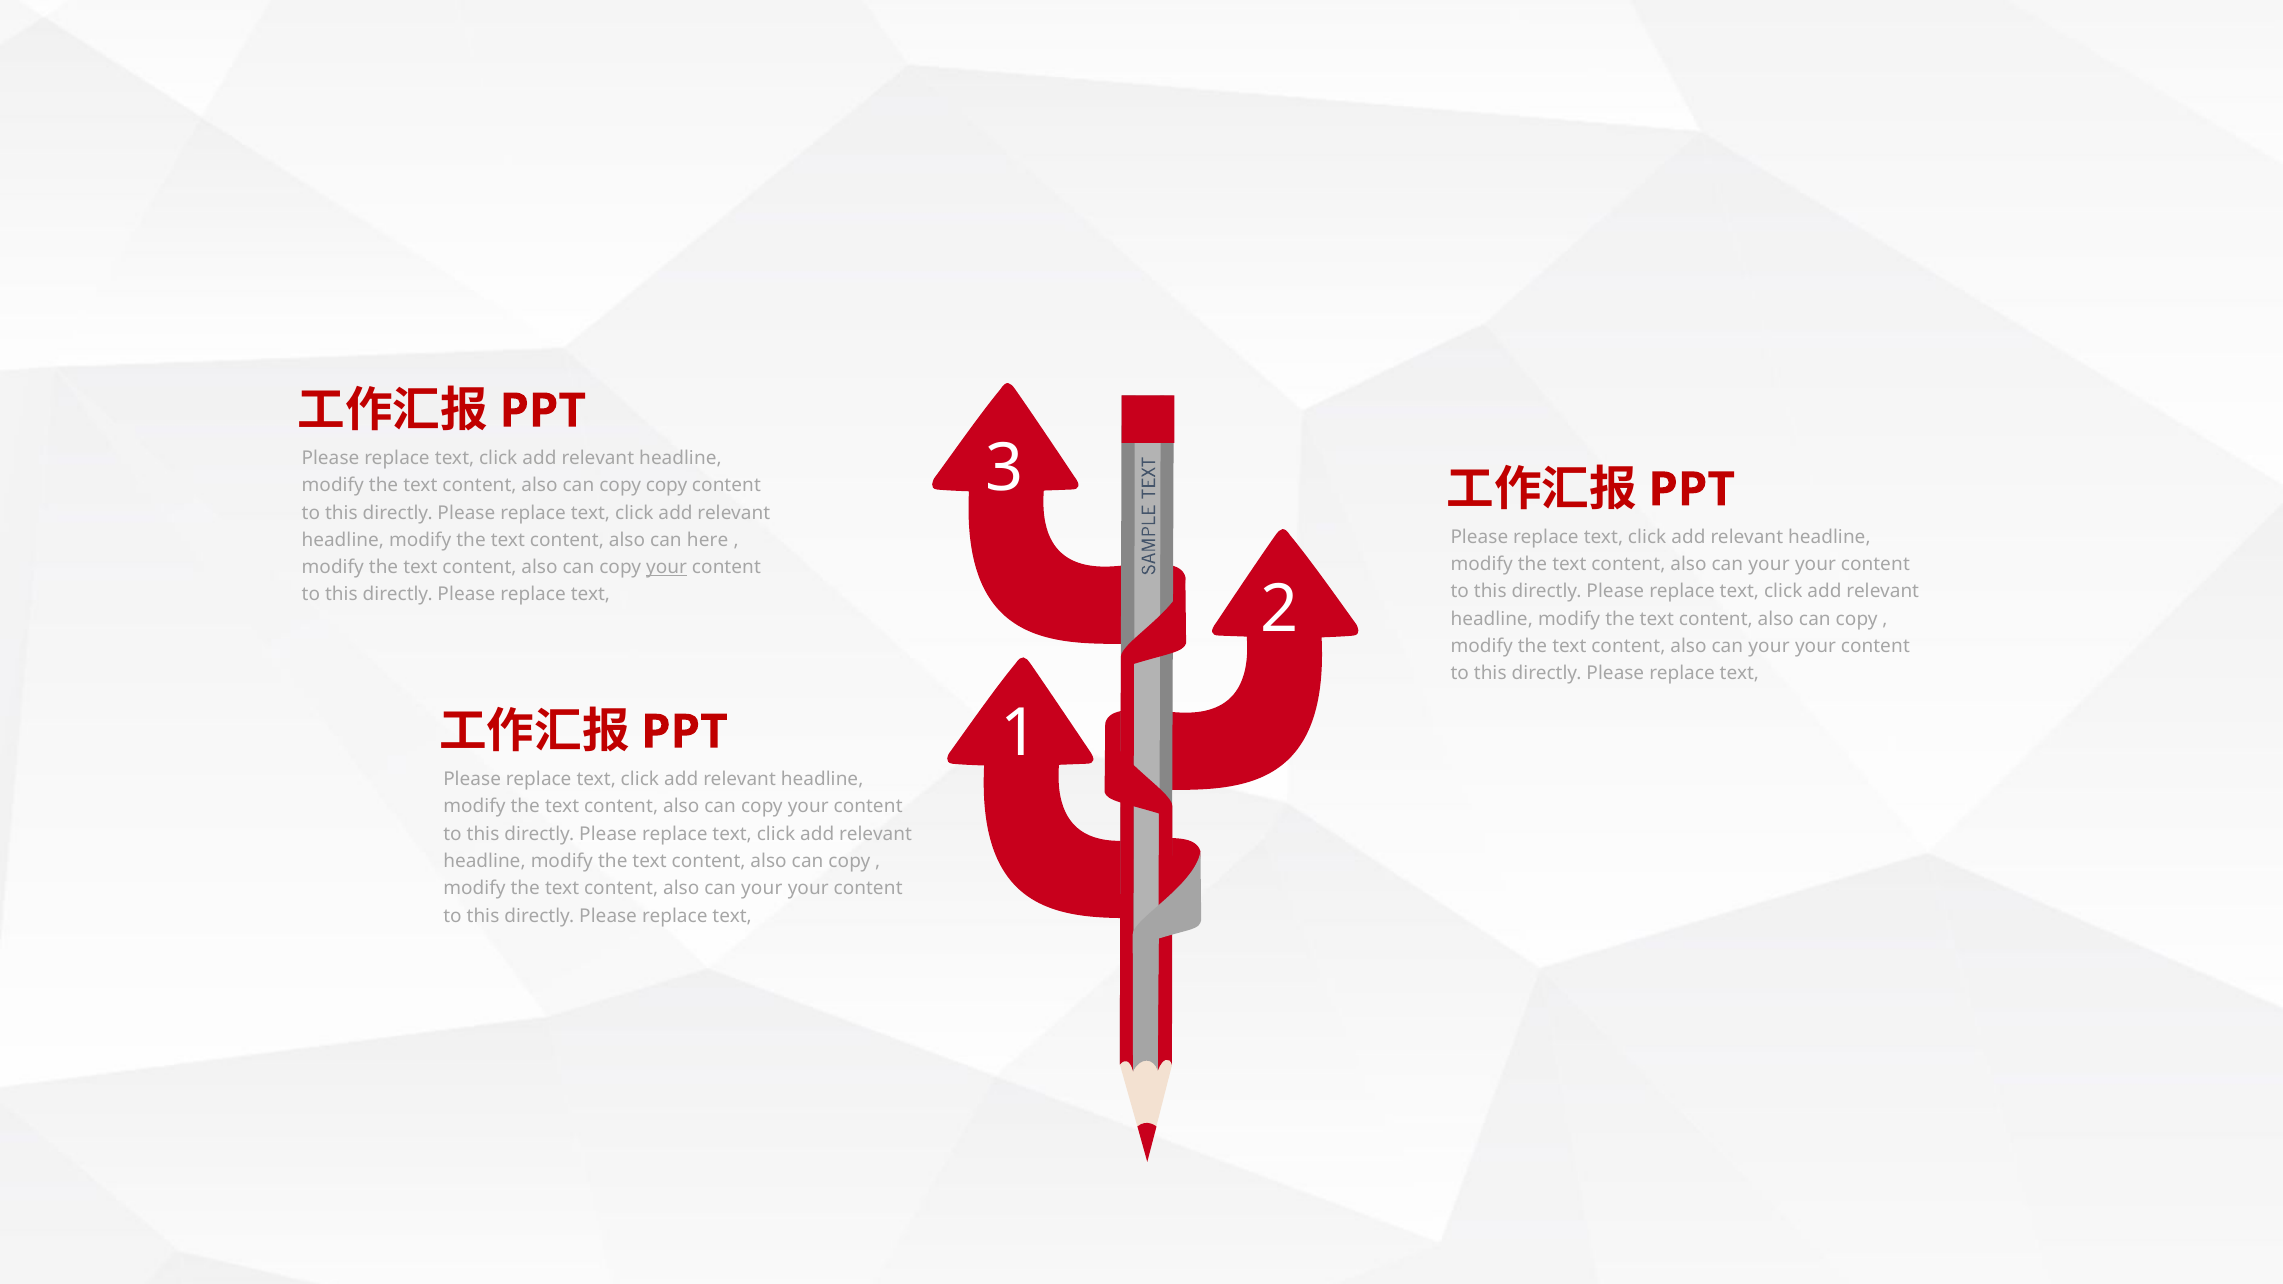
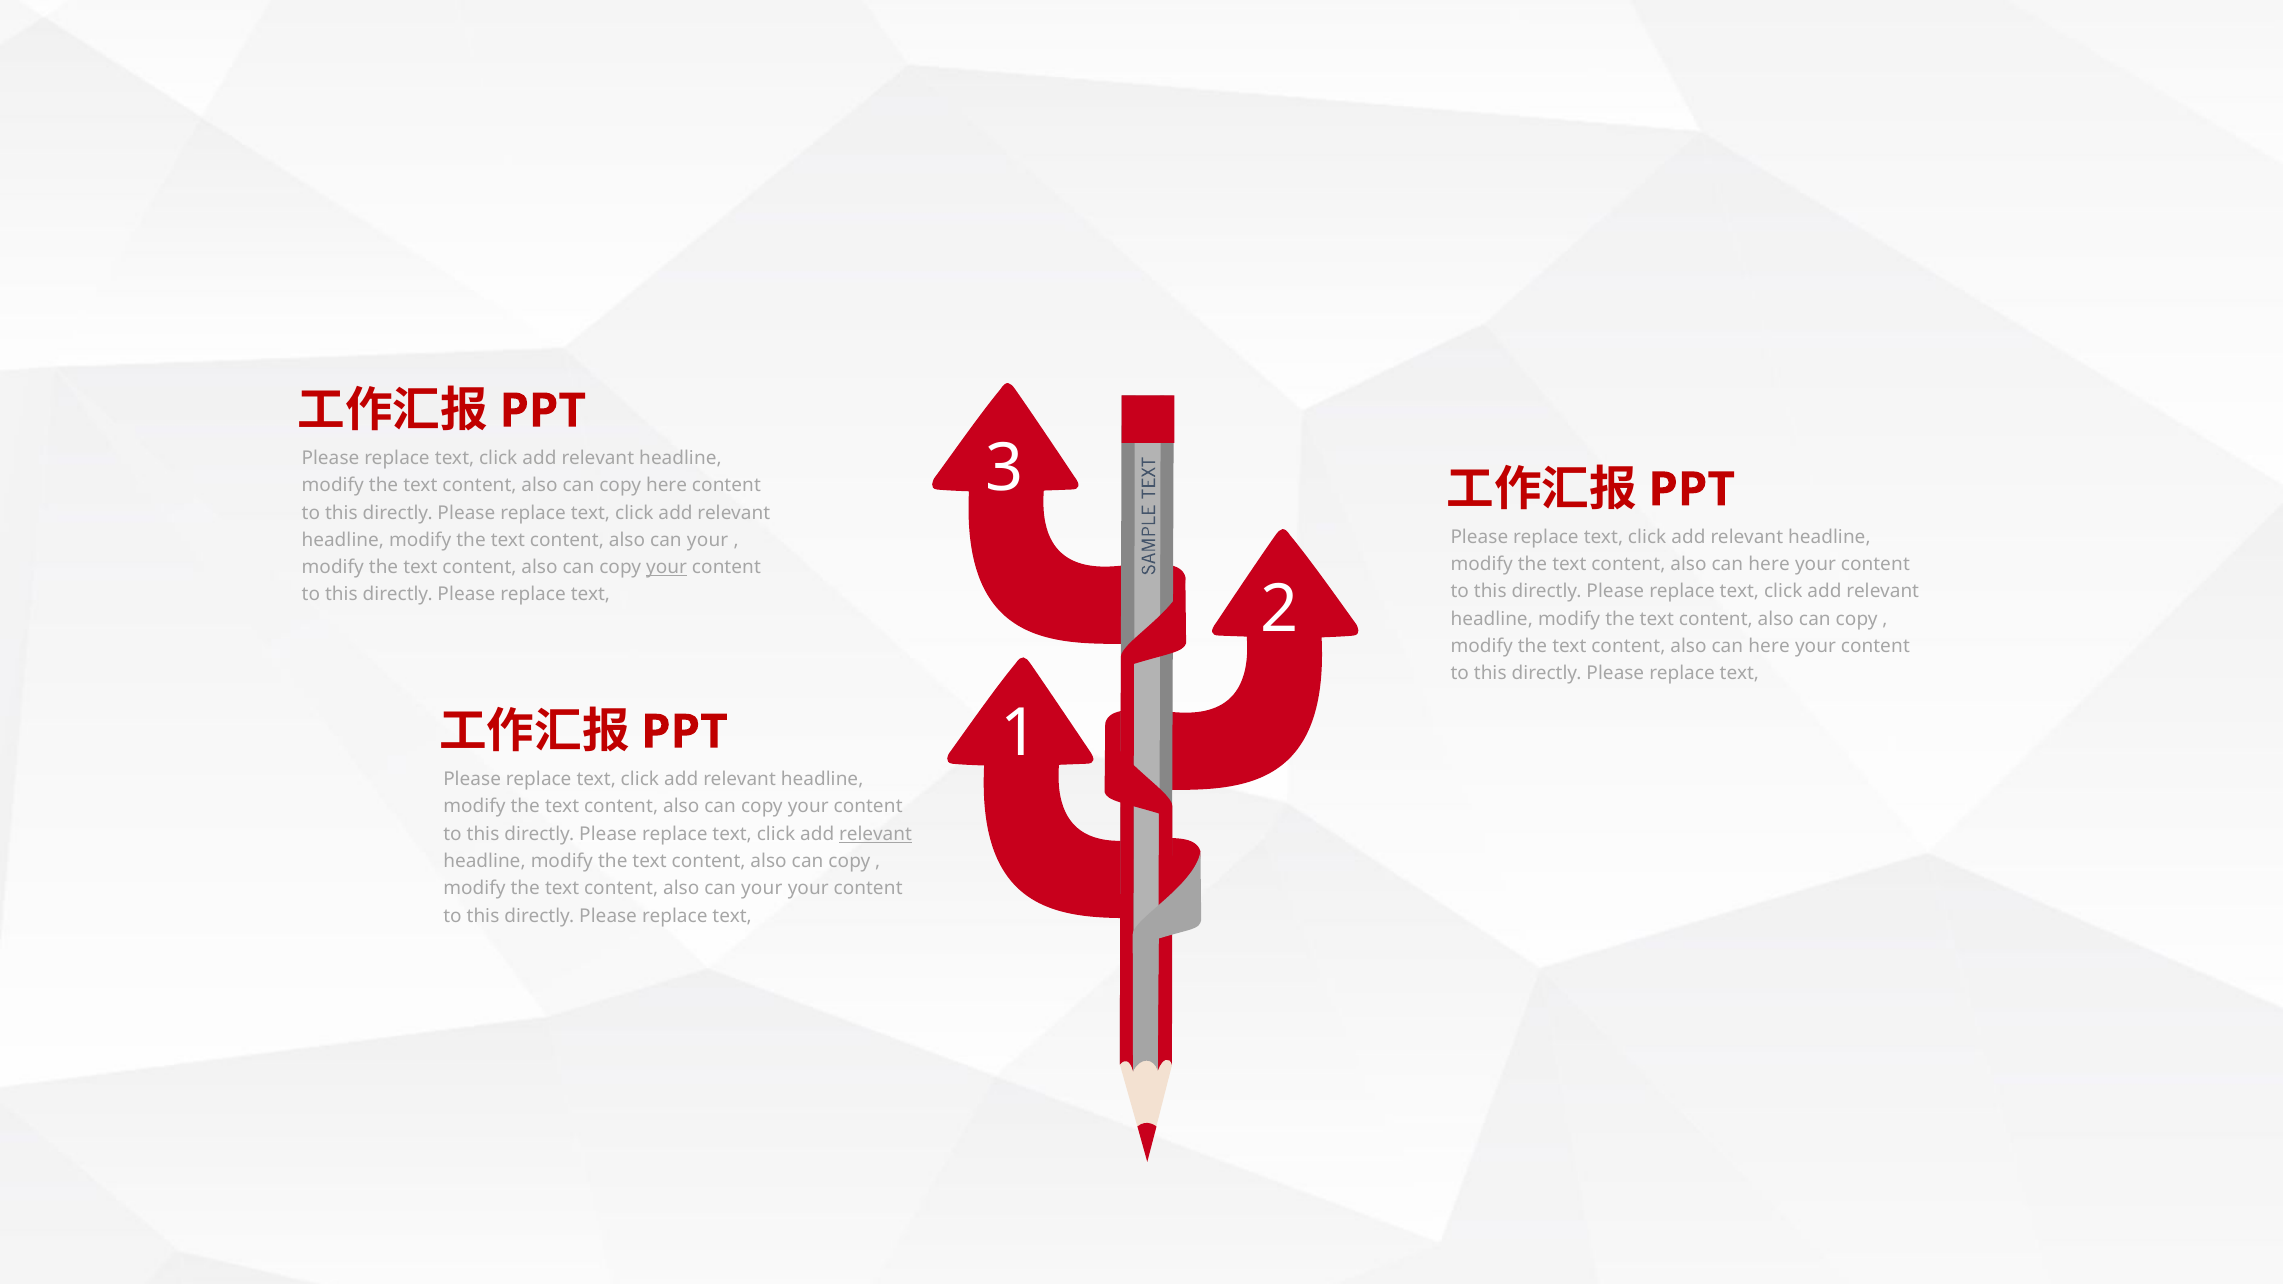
copy copy: copy -> here (667, 486)
here: here -> your (708, 540)
your: your -> here (1769, 564)
your: your -> here (1769, 646)
relevant underline: none -> present (876, 834)
